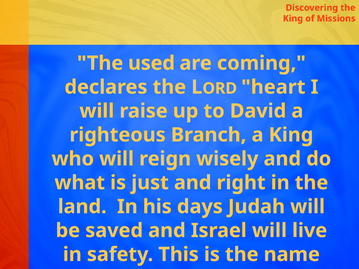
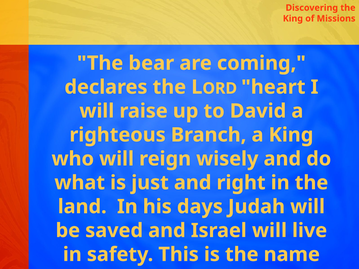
used: used -> bear (151, 63)
